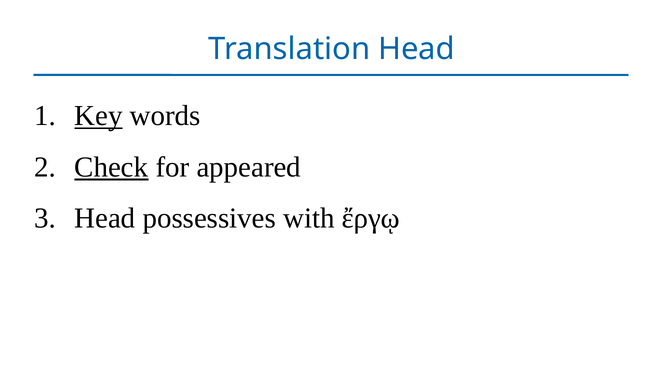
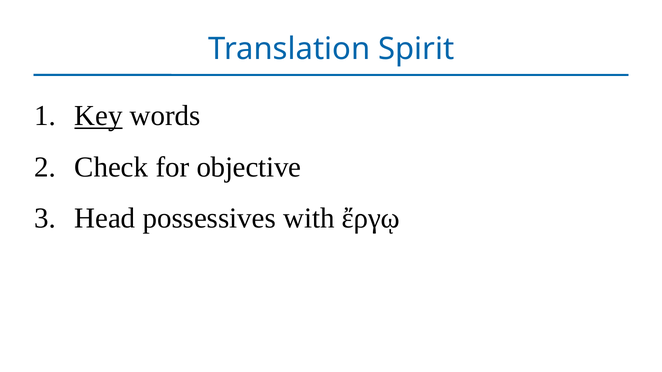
Translation Head: Head -> Spirit (416, 49)
Check underline: present -> none (111, 167)
appeared: appeared -> objective (249, 167)
